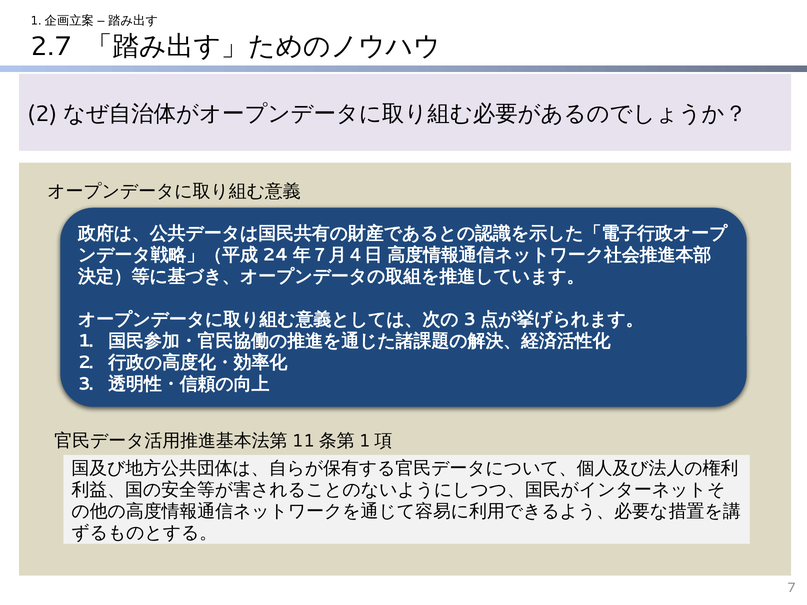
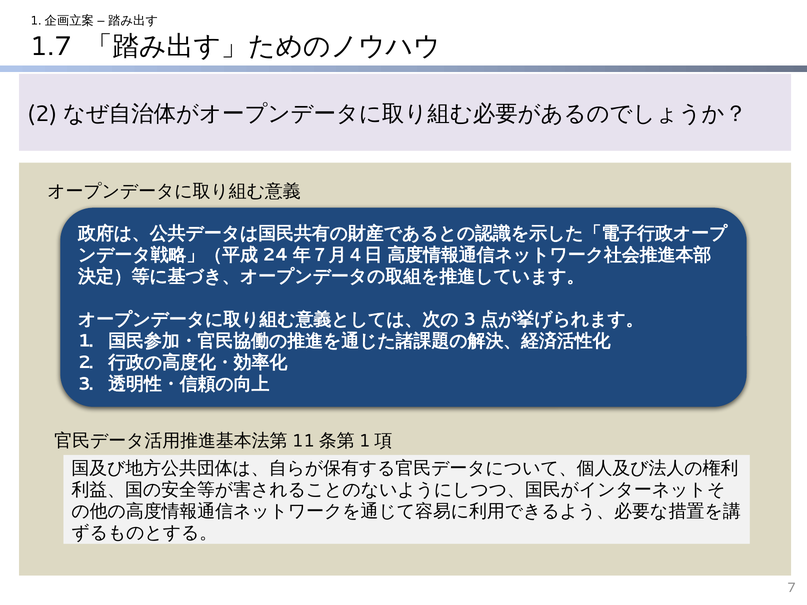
2.7: 2.7 -> 1.7 (51, 46)
